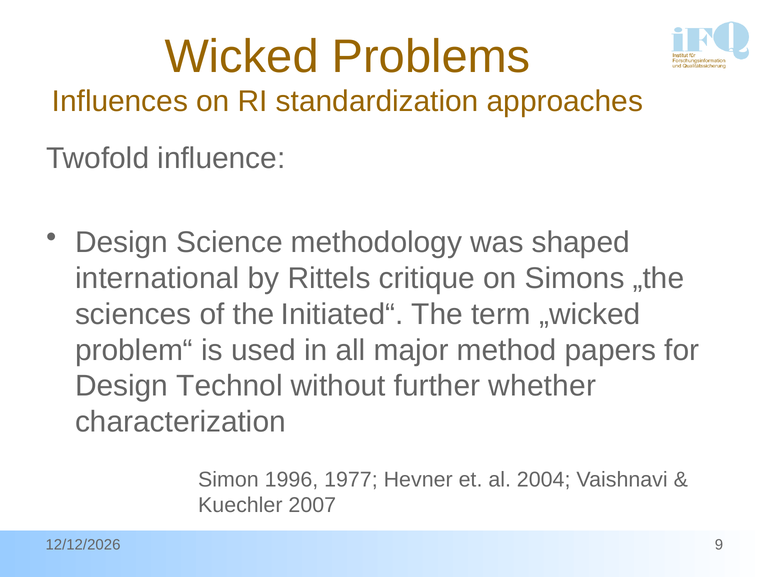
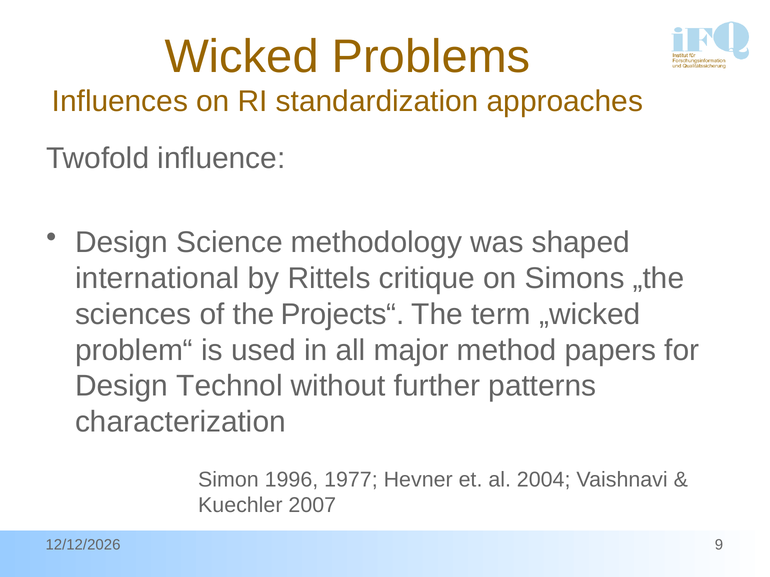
Initiated“: Initiated“ -> Projects“ (342, 314)
whether: whether -> patterns (542, 386)
